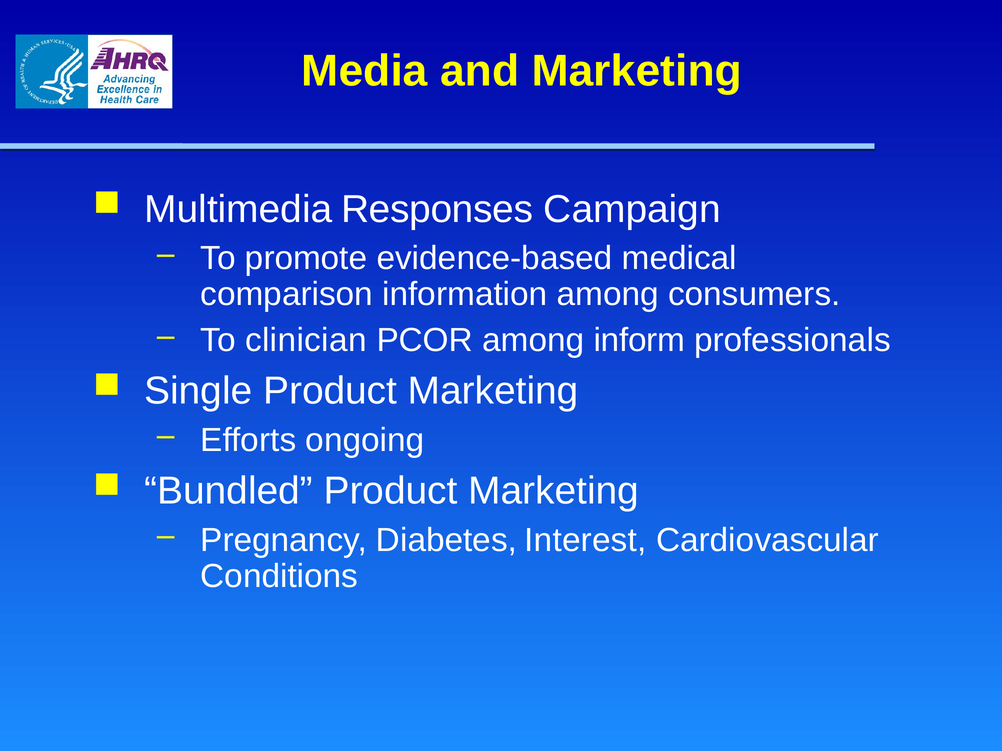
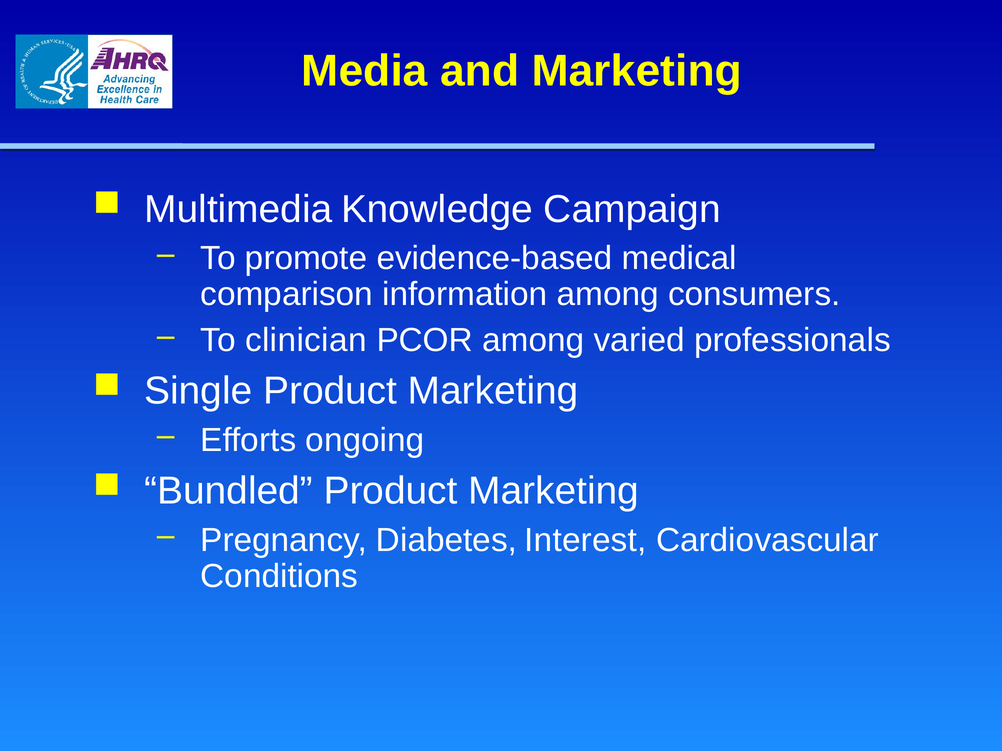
Responses: Responses -> Knowledge (437, 209)
inform: inform -> varied (639, 341)
